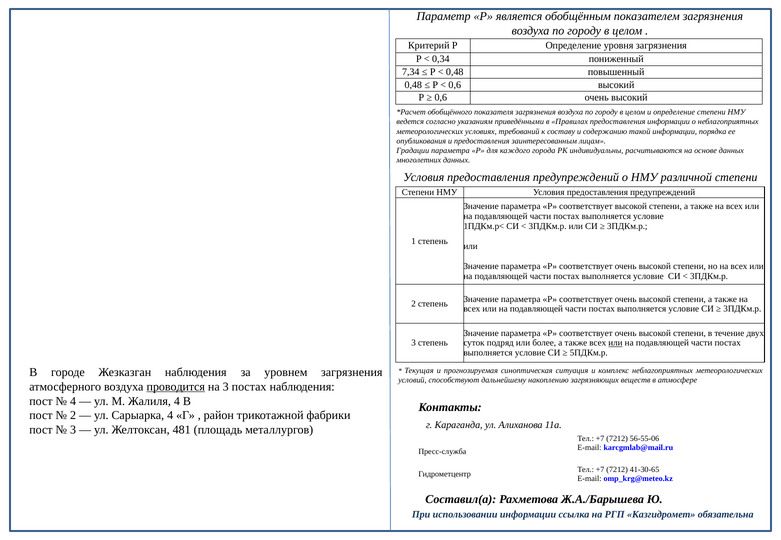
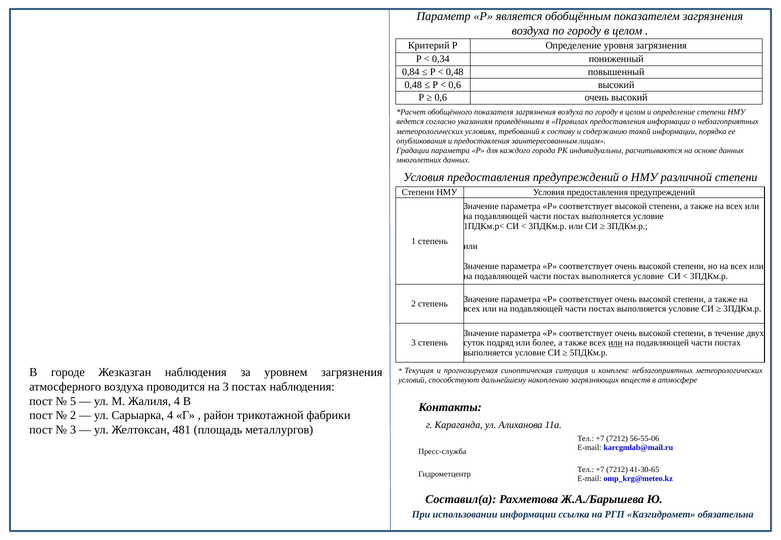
7,34: 7,34 -> 0,84 (411, 72)
проводится underline: present -> none (176, 387)
4: 4 -> 5 (73, 402)
